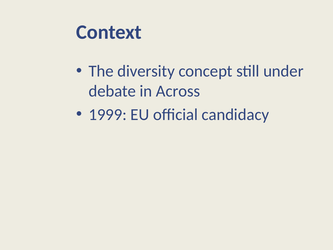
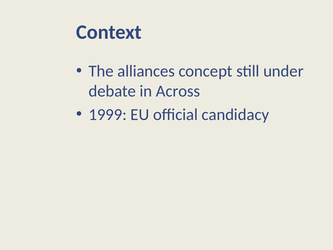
diversity: diversity -> alliances (146, 71)
